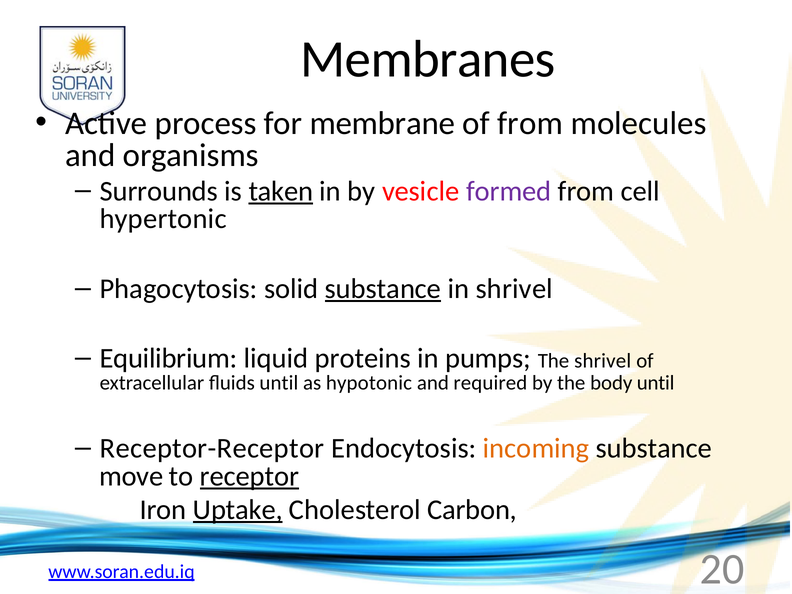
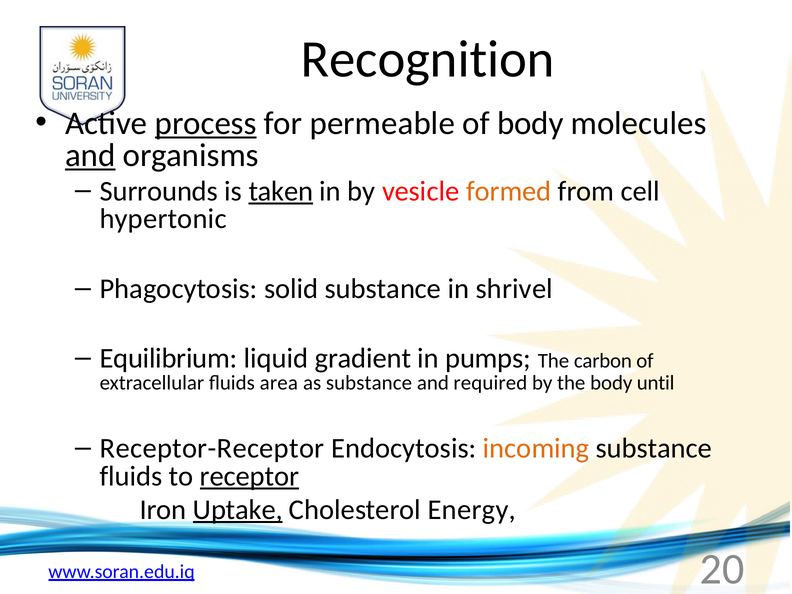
Membranes: Membranes -> Recognition (428, 59)
process underline: none -> present (206, 123)
membrane: membrane -> permeable (382, 123)
of from: from -> body (530, 123)
and underline: none -> present (90, 156)
formed colour: purple -> orange (509, 191)
substance underline: present -> none (383, 289)
proteins: proteins -> gradient (363, 358)
The shrivel: shrivel -> carbon (603, 361)
fluids until: until -> area (279, 383)
as hypotonic: hypotonic -> substance (369, 383)
move: move -> fluids (131, 476)
Carbon: Carbon -> Energy (472, 510)
